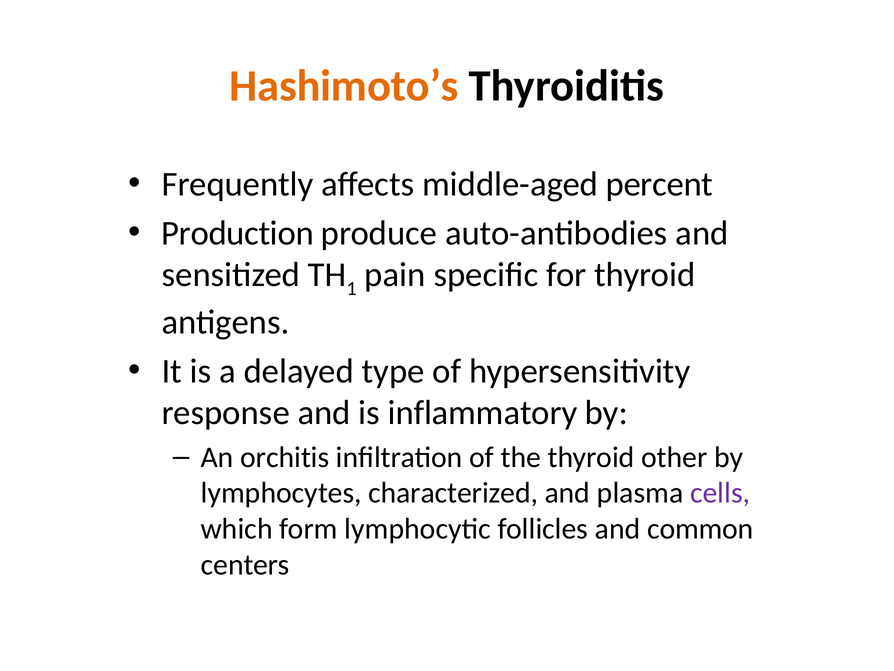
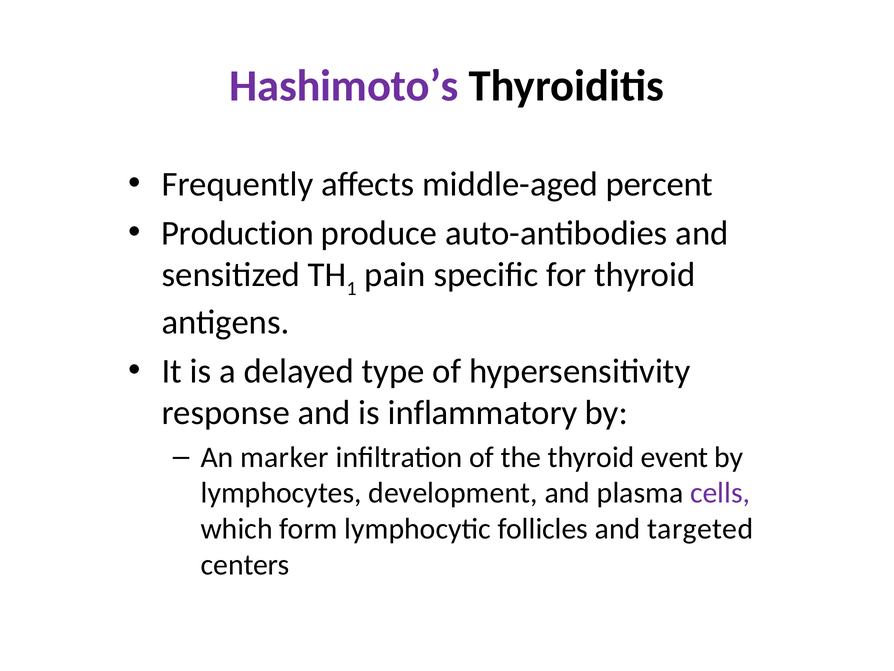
Hashimoto’s colour: orange -> purple (344, 86)
orchitis: orchitis -> marker (285, 457)
other: other -> event (675, 457)
characterized: characterized -> development (453, 493)
common: common -> targeted (700, 528)
